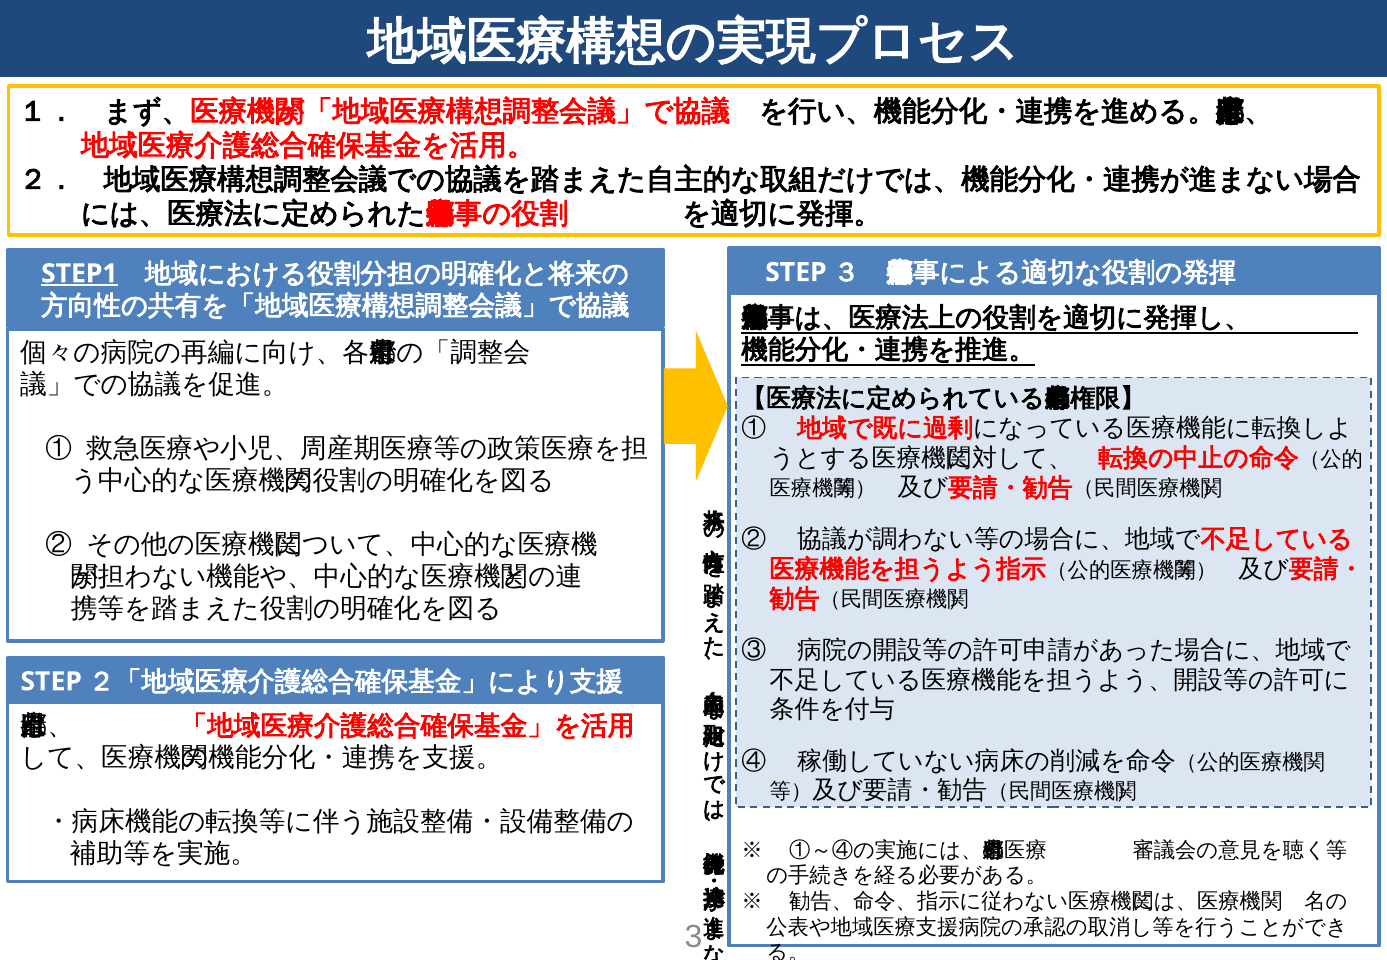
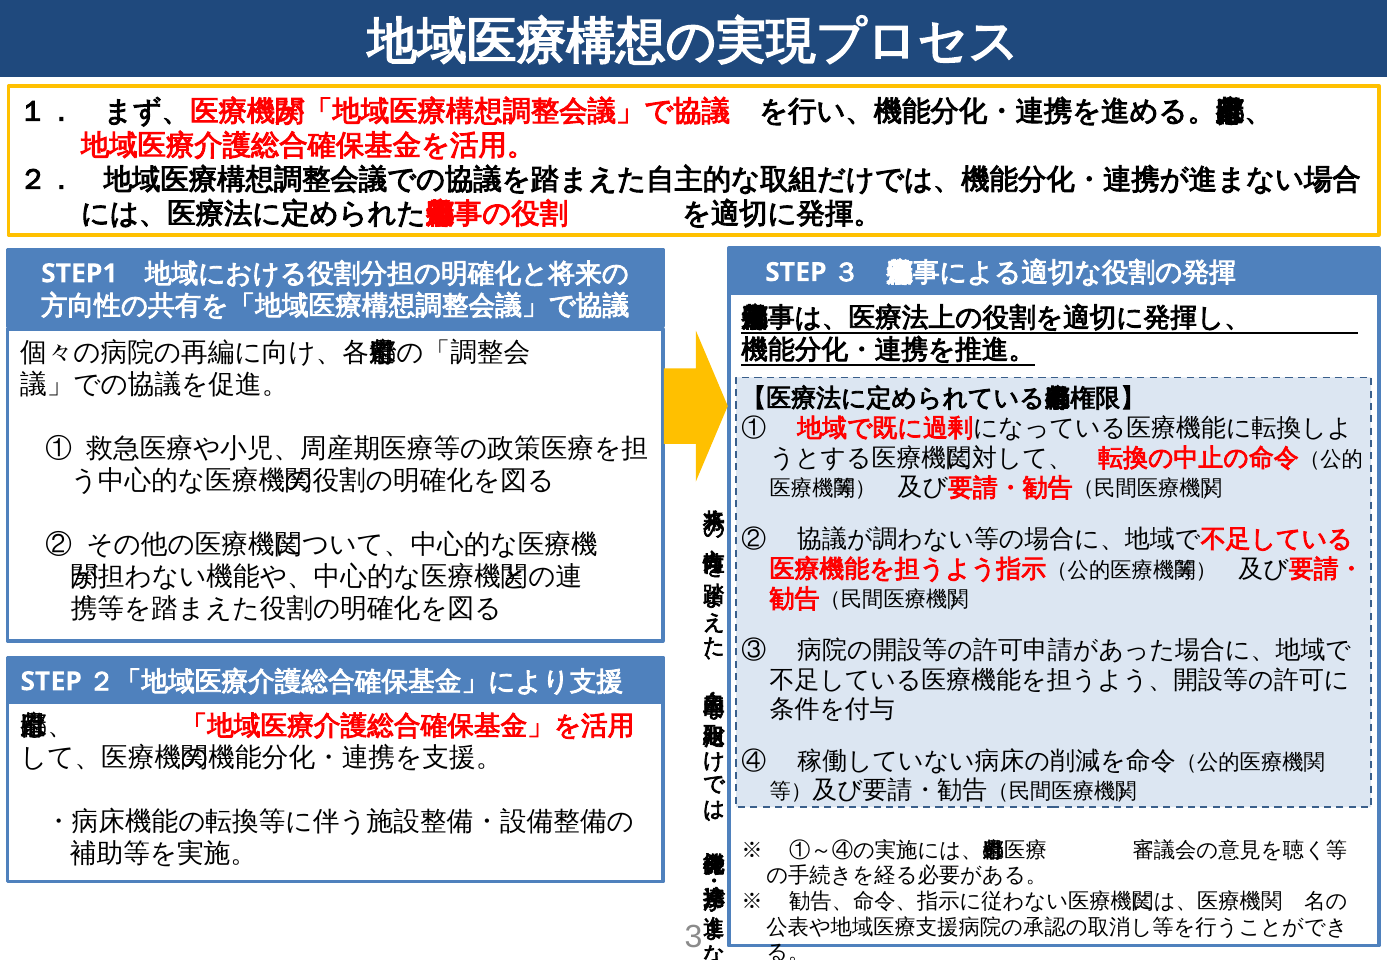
STEP1 underline: present -> none (79, 274)
